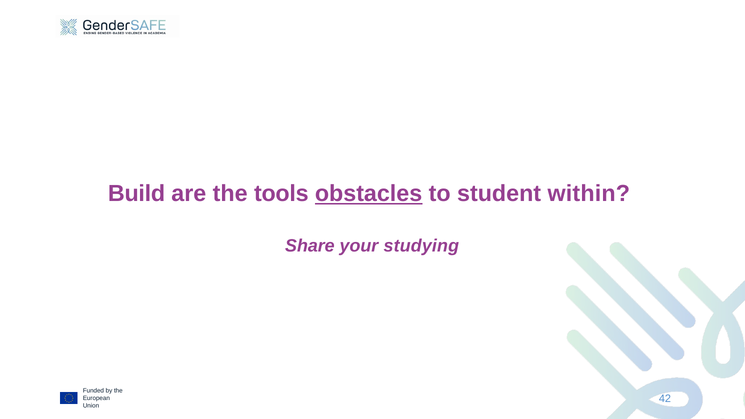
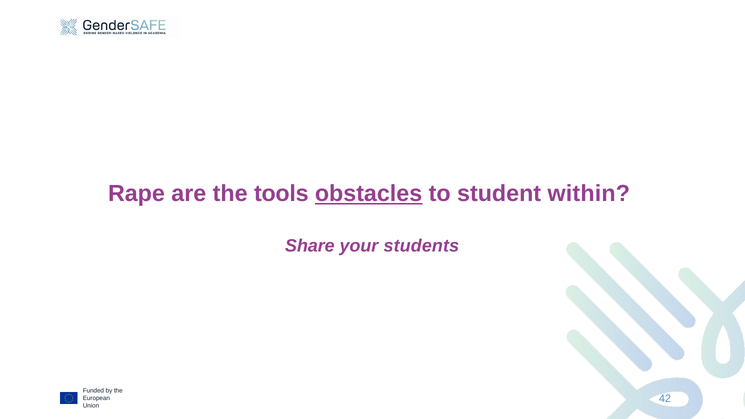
Build: Build -> Rape (136, 194)
studying: studying -> students (421, 246)
